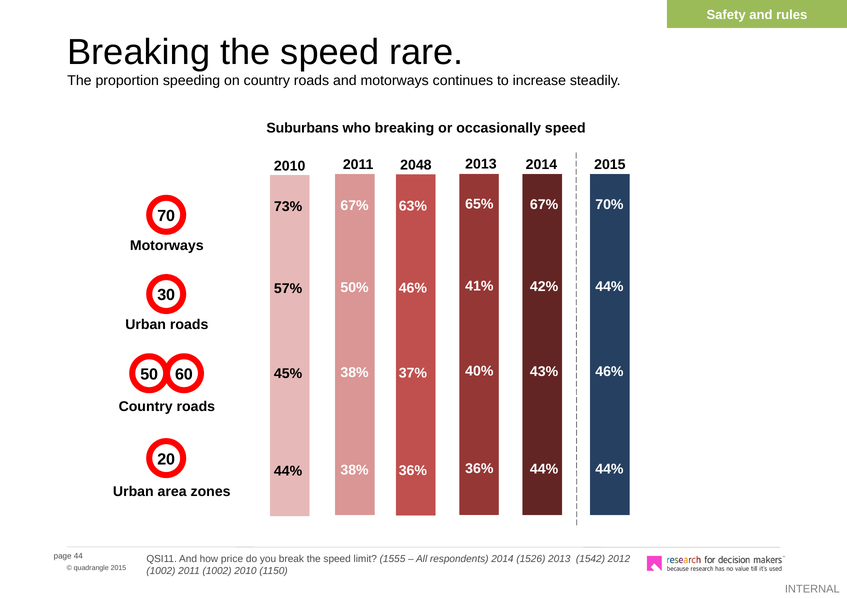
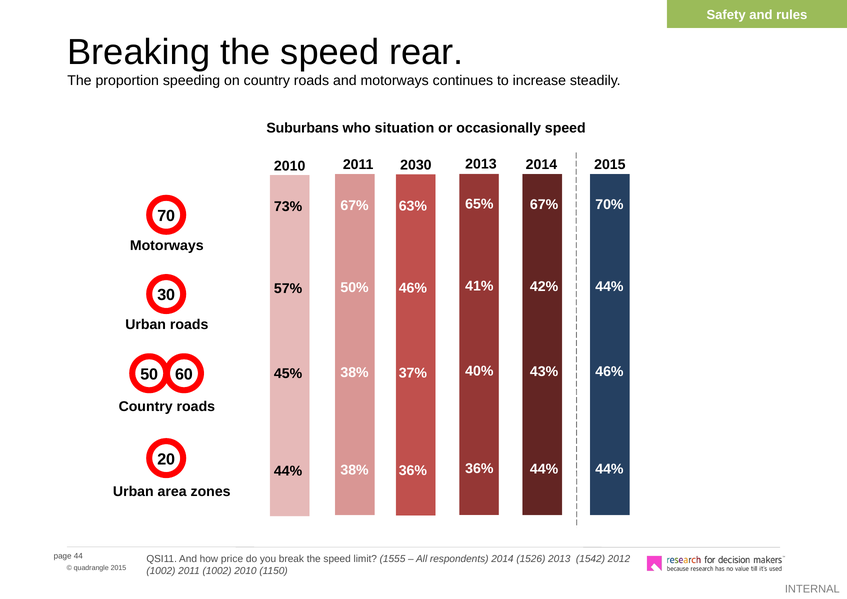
rare: rare -> rear (426, 52)
who breaking: breaking -> situation (404, 128)
2048: 2048 -> 2030 (416, 165)
